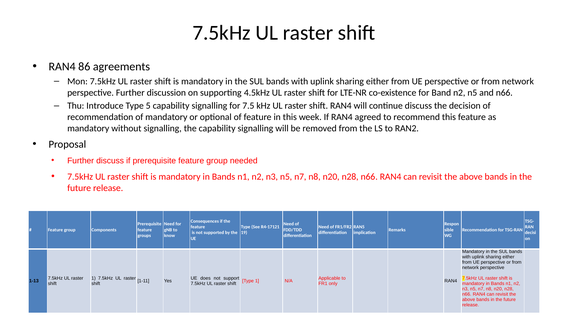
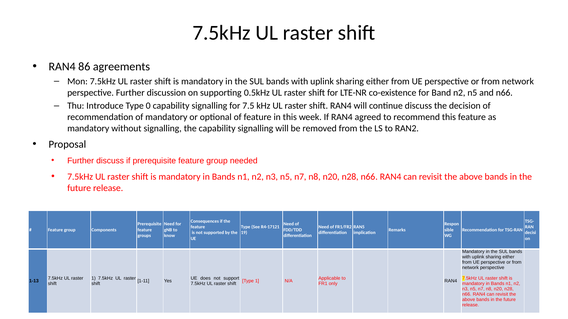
4.5kHz: 4.5kHz -> 0.5kHz (257, 93)
5: 5 -> 0 (148, 106)
